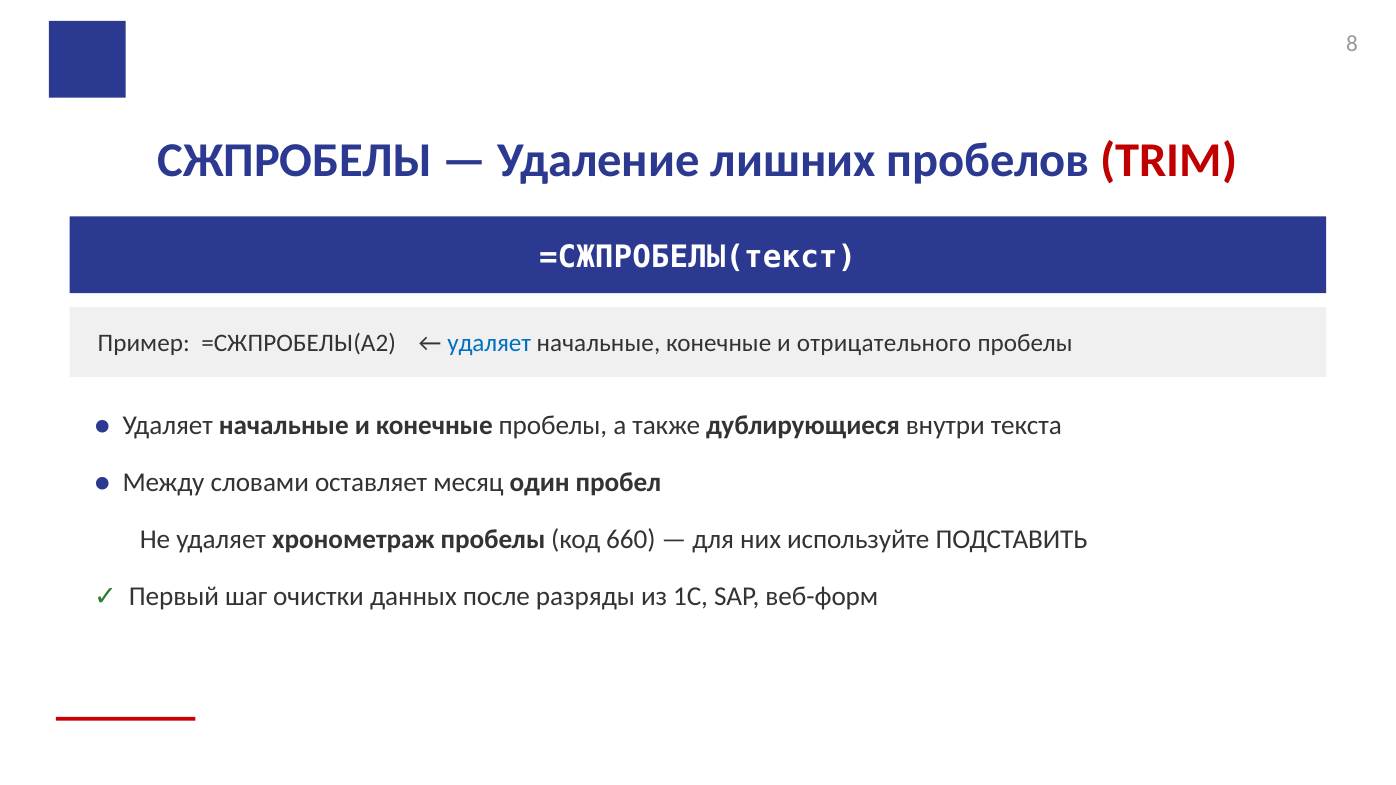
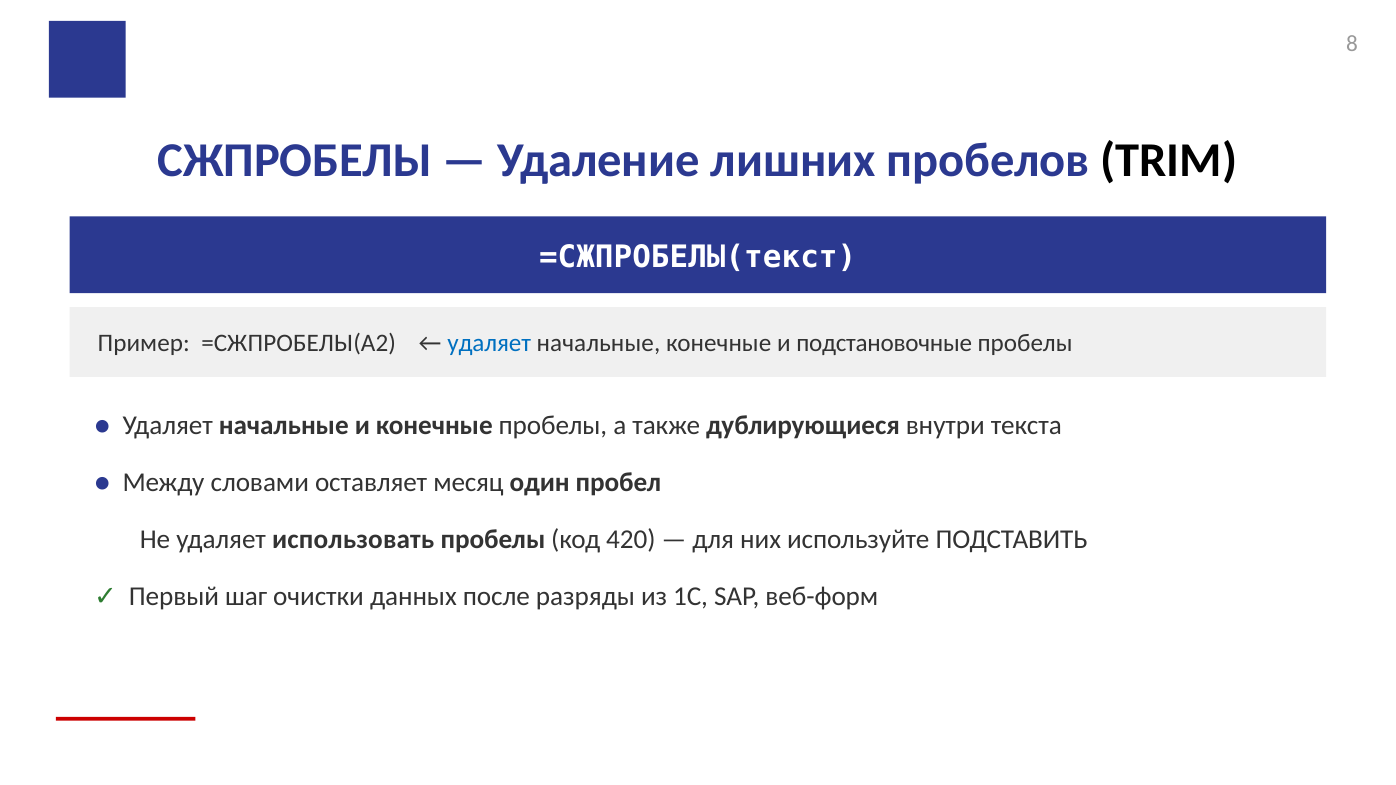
TRIM colour: red -> black (1169, 160)
отрицательного: отрицательного -> подстановочные (884, 344)
хронометраж: хронометраж -> использовать (353, 540)
660: 660 -> 420 (631, 540)
